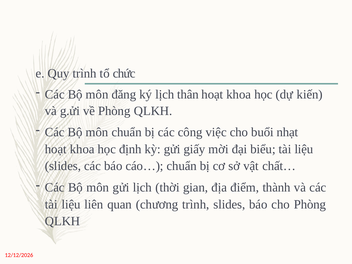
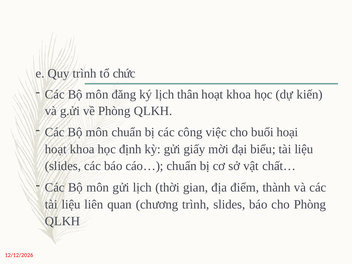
nhạt: nhạt -> hoại (287, 132)
